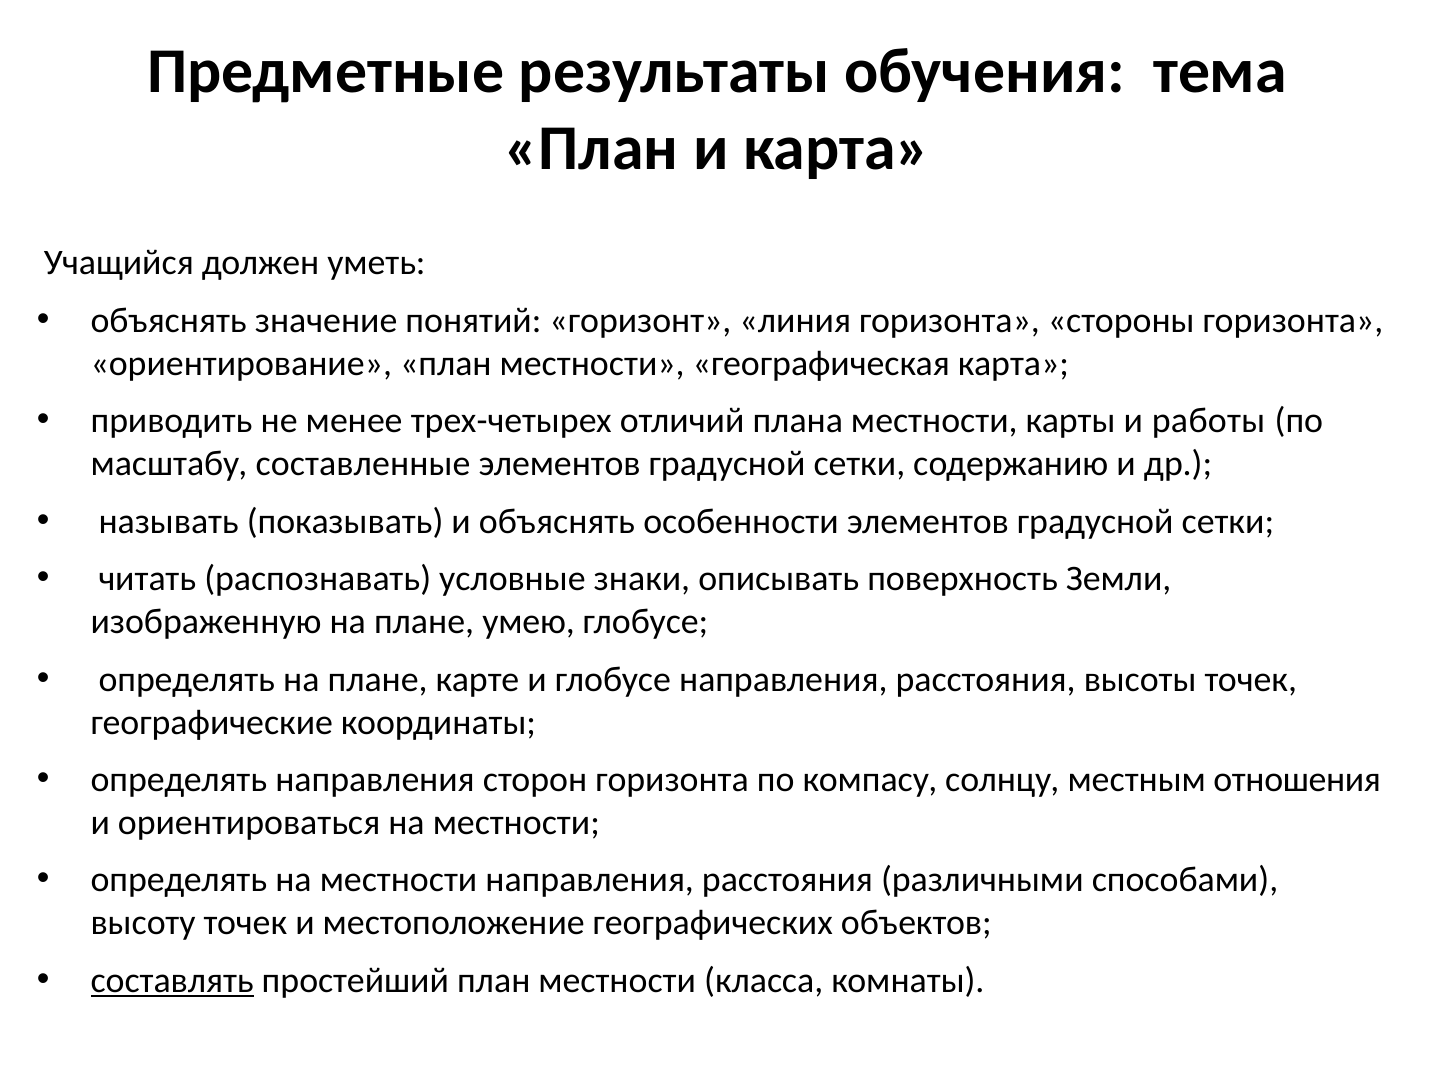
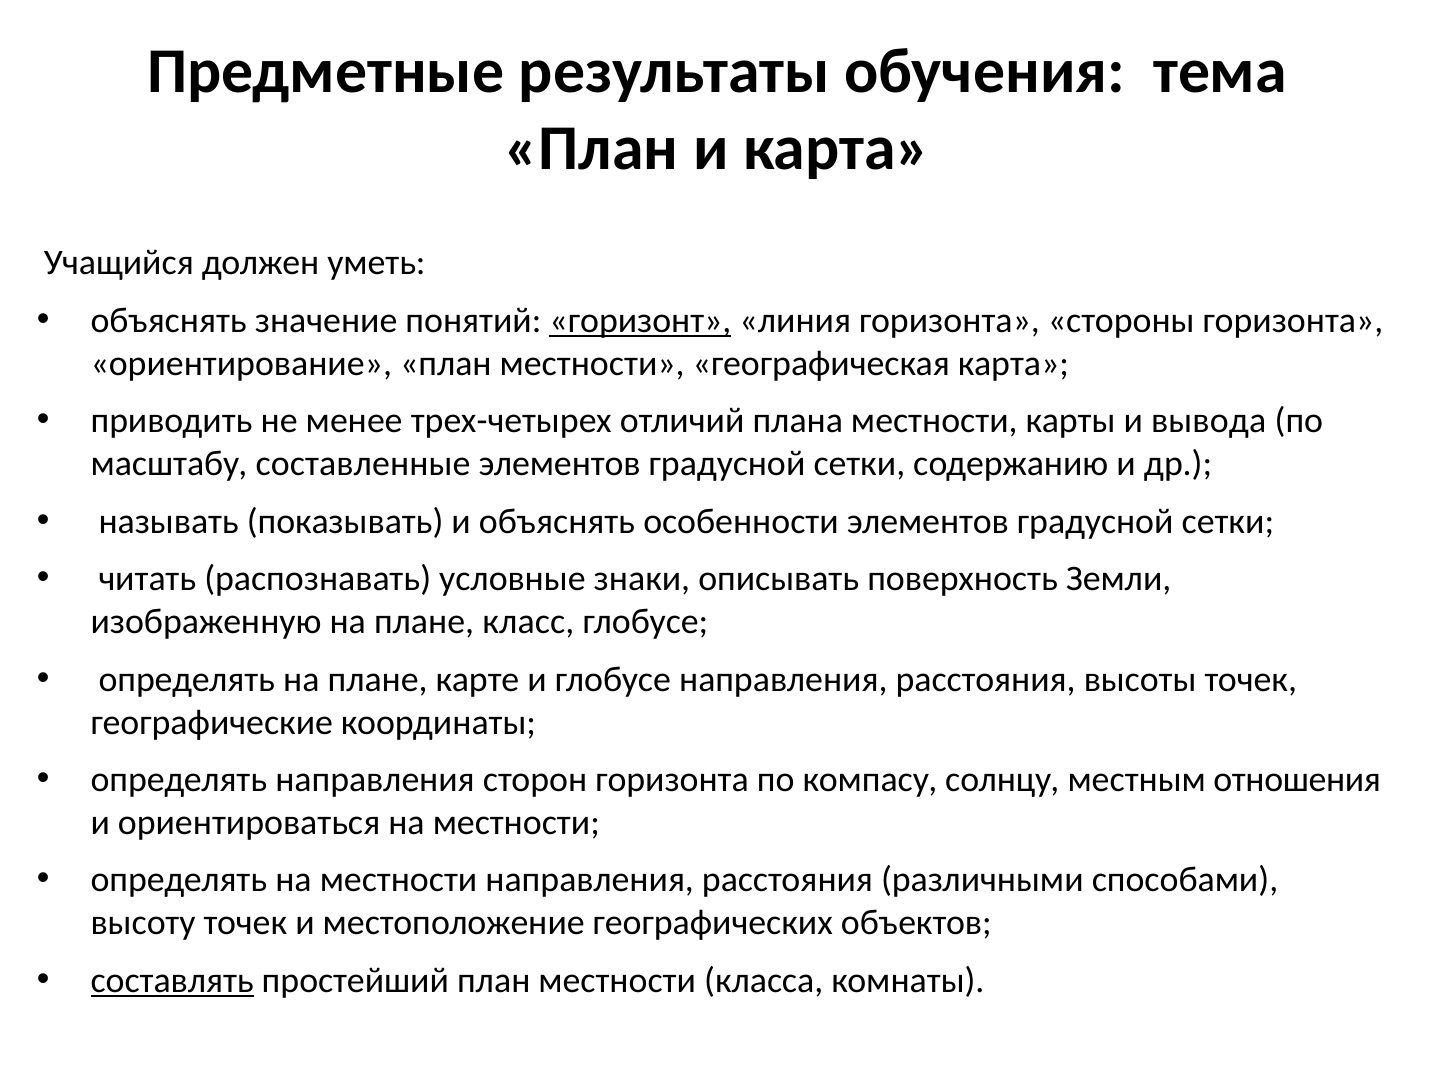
горизонт underline: none -> present (640, 321)
работы: работы -> вывода (1209, 421)
умею: умею -> класс (528, 622)
